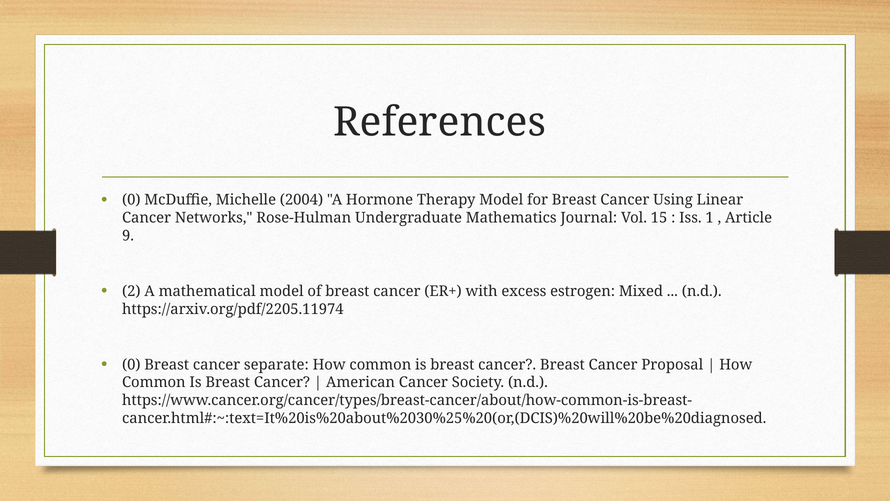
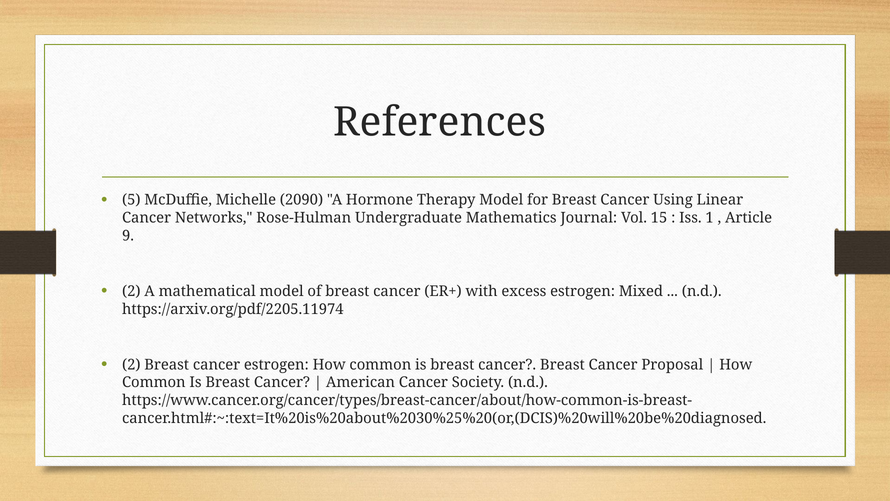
0: 0 -> 5 (131, 200)
2004: 2004 -> 2090 (301, 200)
0: 0 -> 2 (131, 365)
cancer separate: separate -> estrogen (276, 365)
